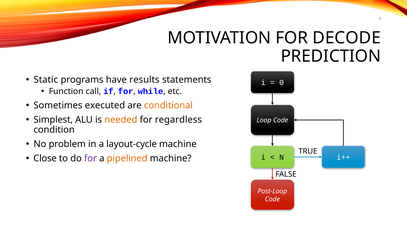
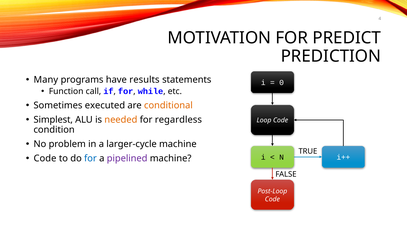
DECODE: DECODE -> PREDICT (347, 38)
Static: Static -> Many (46, 80)
layout-cycle: layout-cycle -> larger-cycle (132, 144)
Close: Close -> Code (45, 158)
for colour: purple -> blue (90, 158)
pipelined colour: orange -> purple (127, 158)
